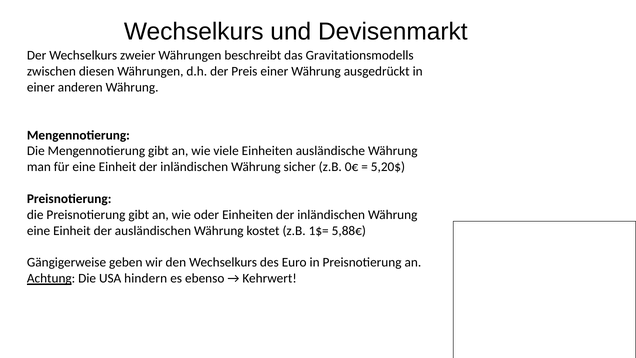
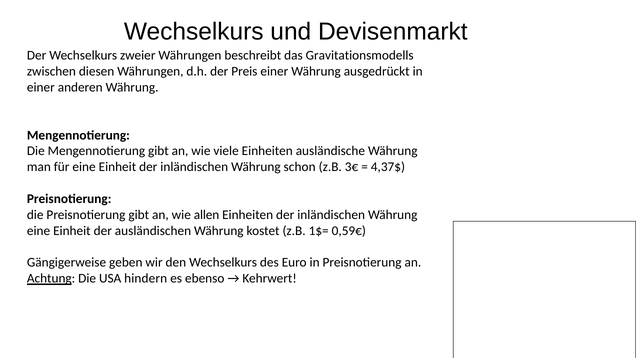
sicher: sicher -> schon (300, 167)
0€: 0€ -> 3€ (352, 167)
5,20$: 5,20$ -> 4,37$ (388, 167)
oder: oder -> allen (207, 215)
5,88€: 5,88€ -> 0,59€ (349, 231)
